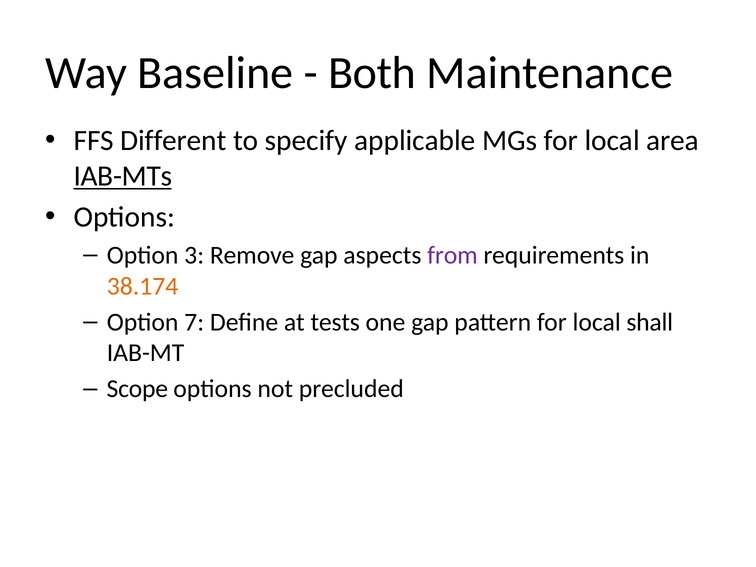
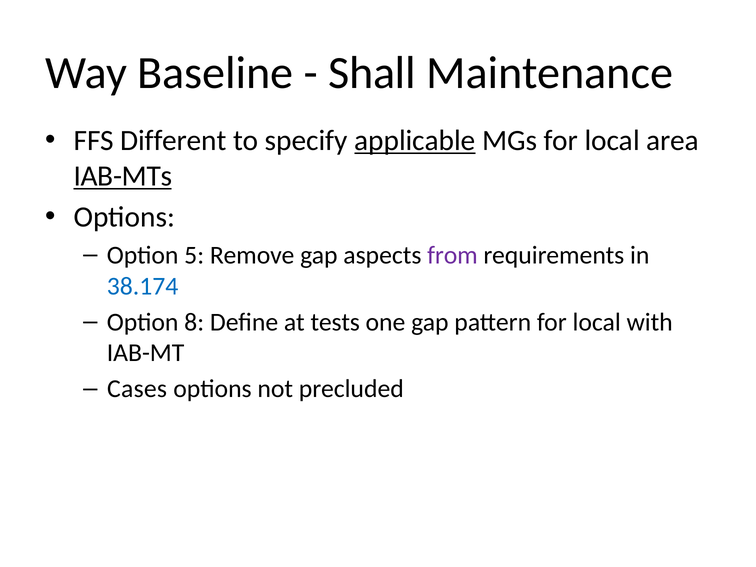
Both: Both -> Shall (372, 73)
applicable underline: none -> present (415, 141)
3: 3 -> 5 (194, 255)
38.174 colour: orange -> blue (143, 286)
7: 7 -> 8 (194, 322)
shall: shall -> with (650, 322)
Scope: Scope -> Cases (137, 389)
